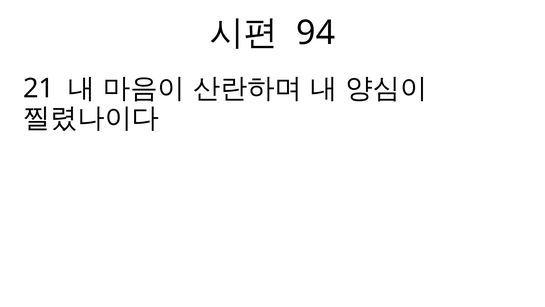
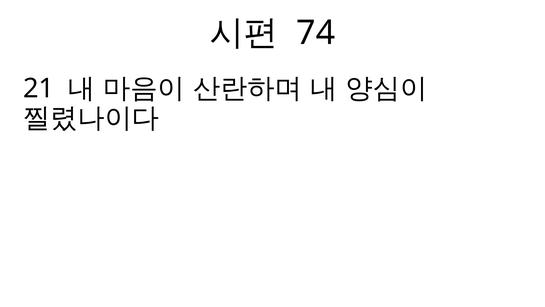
94: 94 -> 74 (316, 33)
